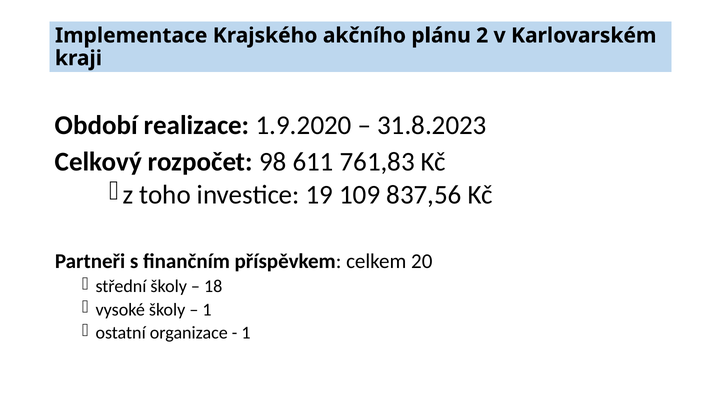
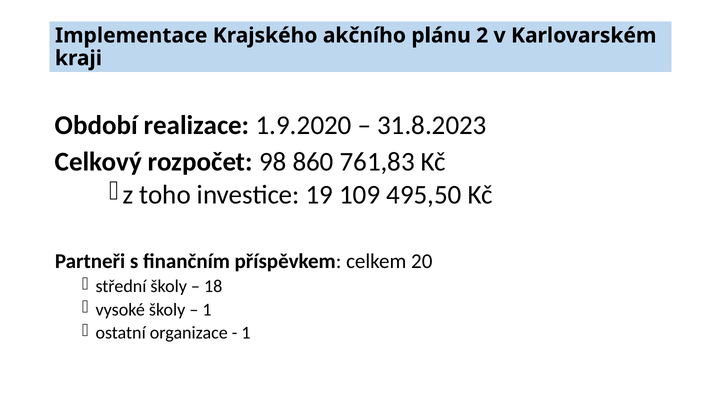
611: 611 -> 860 (313, 162)
837,56: 837,56 -> 495,50 (424, 195)
